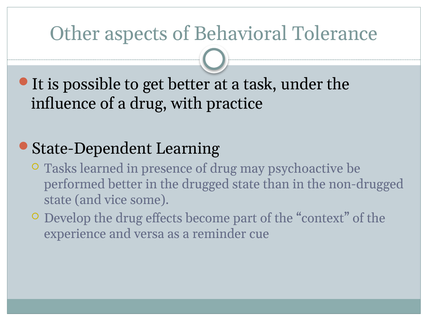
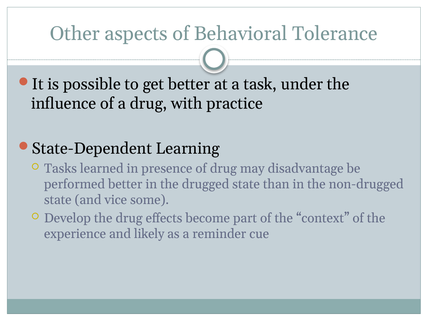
psychoactive: psychoactive -> disadvantage (306, 169)
versa: versa -> likely (149, 234)
